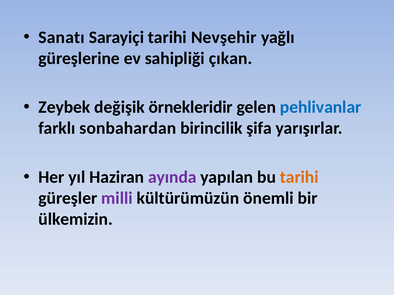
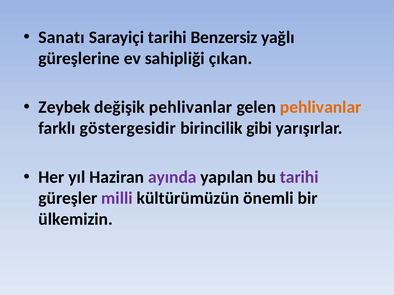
Nevşehir: Nevşehir -> Benzersiz (224, 37)
değişik örnekleridir: örnekleridir -> pehlivanlar (191, 107)
pehlivanlar colour: blue -> orange (321, 107)
sonbahardan: sonbahardan -> göstergesidir (128, 128)
şifa: şifa -> gibi (259, 128)
tarihi colour: orange -> purple (299, 177)
